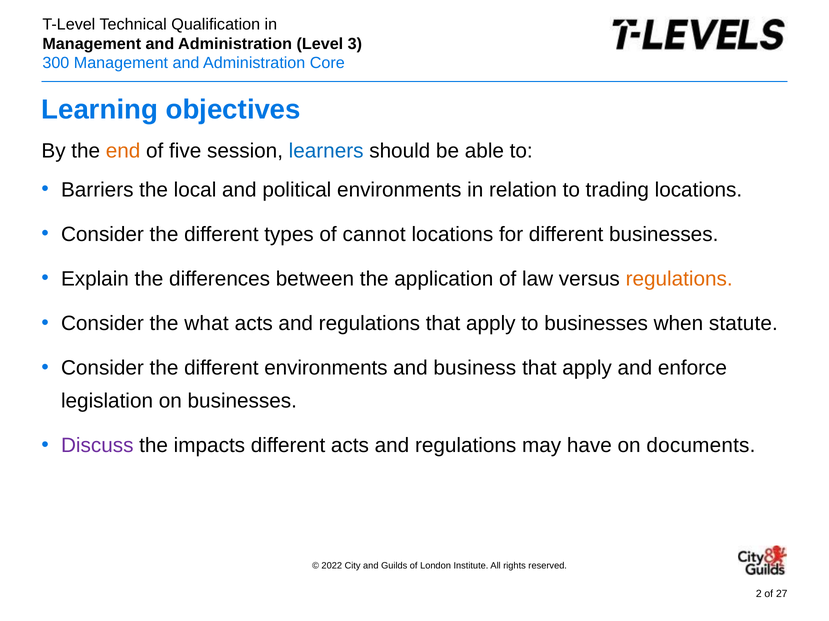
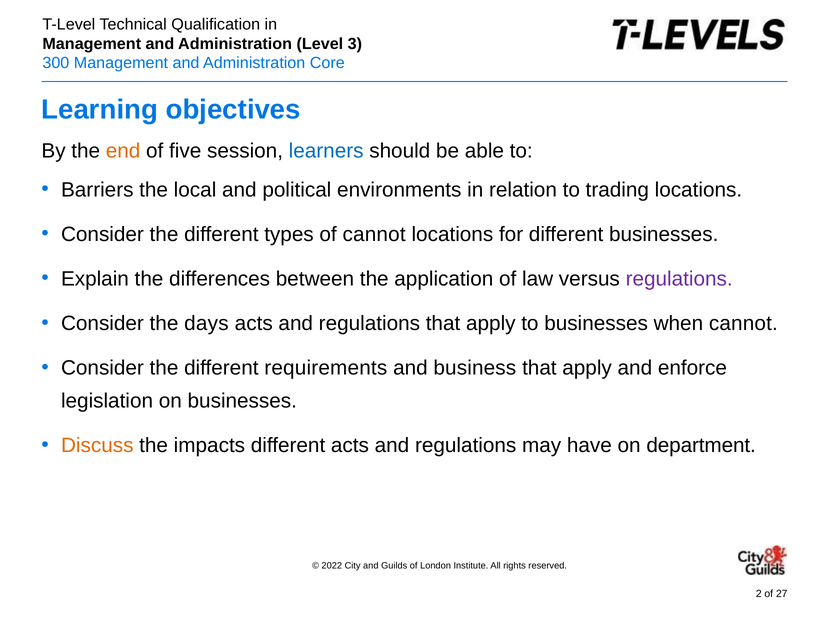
regulations colour: orange -> purple (679, 279)
what: what -> days (206, 324)
when statute: statute -> cannot (743, 324)
different environments: environments -> requirements (326, 368)
Discuss colour: purple -> orange (97, 446)
documents: documents -> department (701, 446)
